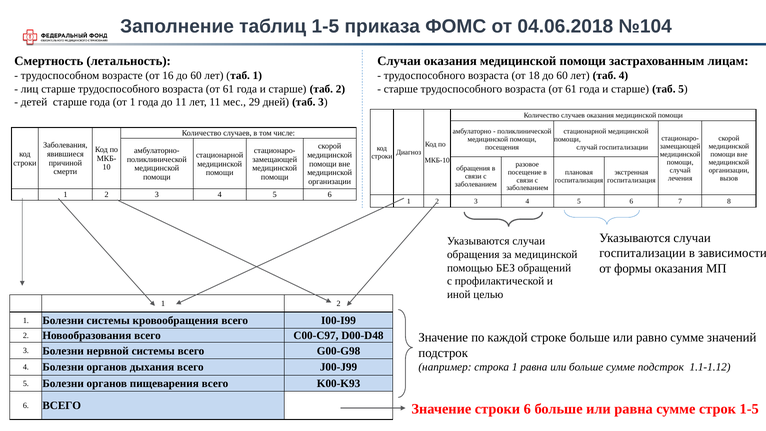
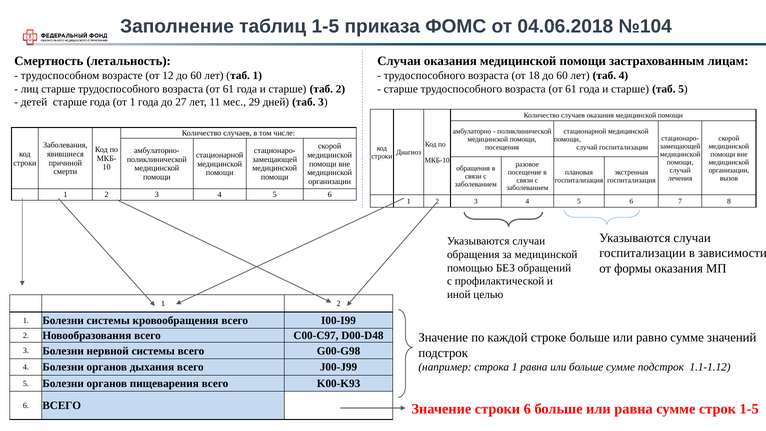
16: 16 -> 12 (168, 75)
до 11: 11 -> 27 (181, 102)
